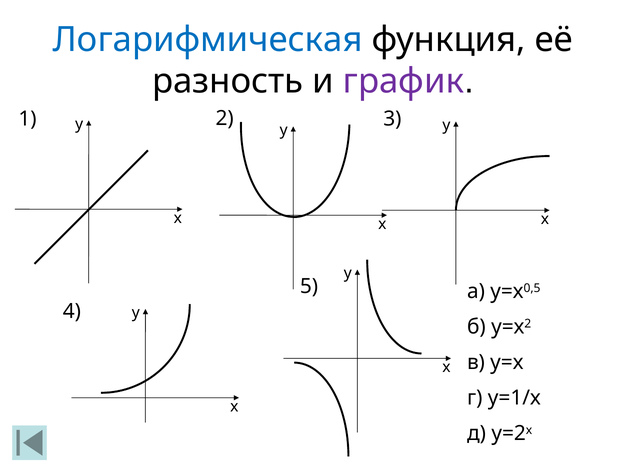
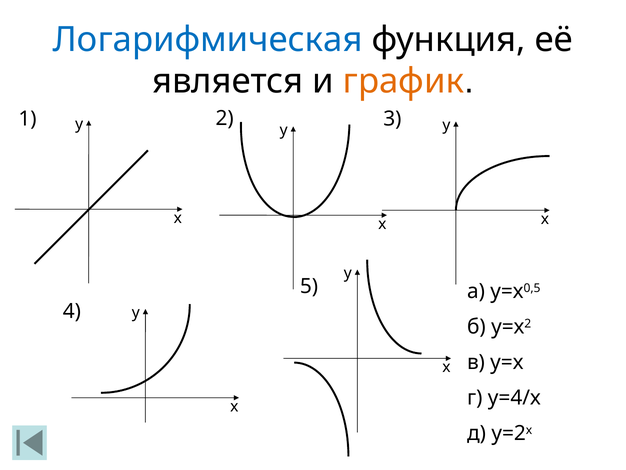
разность: разность -> является (228, 81)
график colour: purple -> orange (403, 81)
у=1/х: у=1/х -> у=4/х (514, 398)
